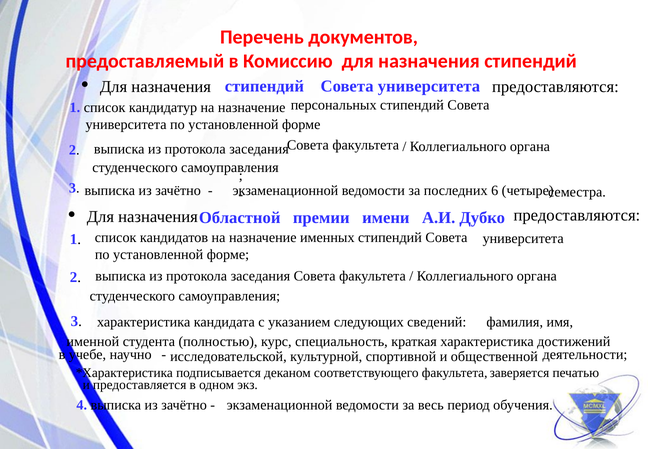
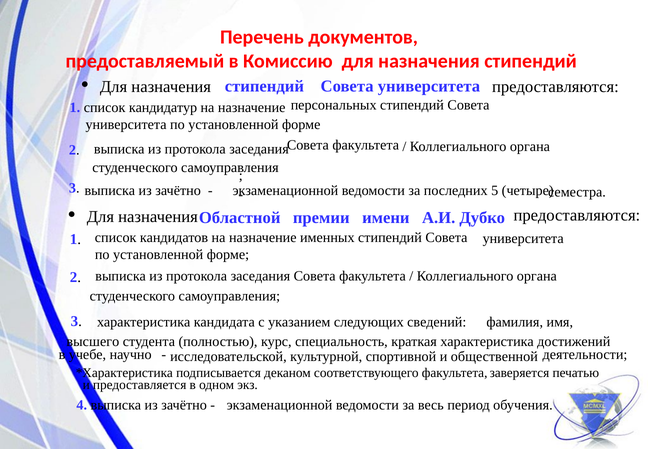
6: 6 -> 5 (495, 191)
именной: именной -> высшего (93, 341)
